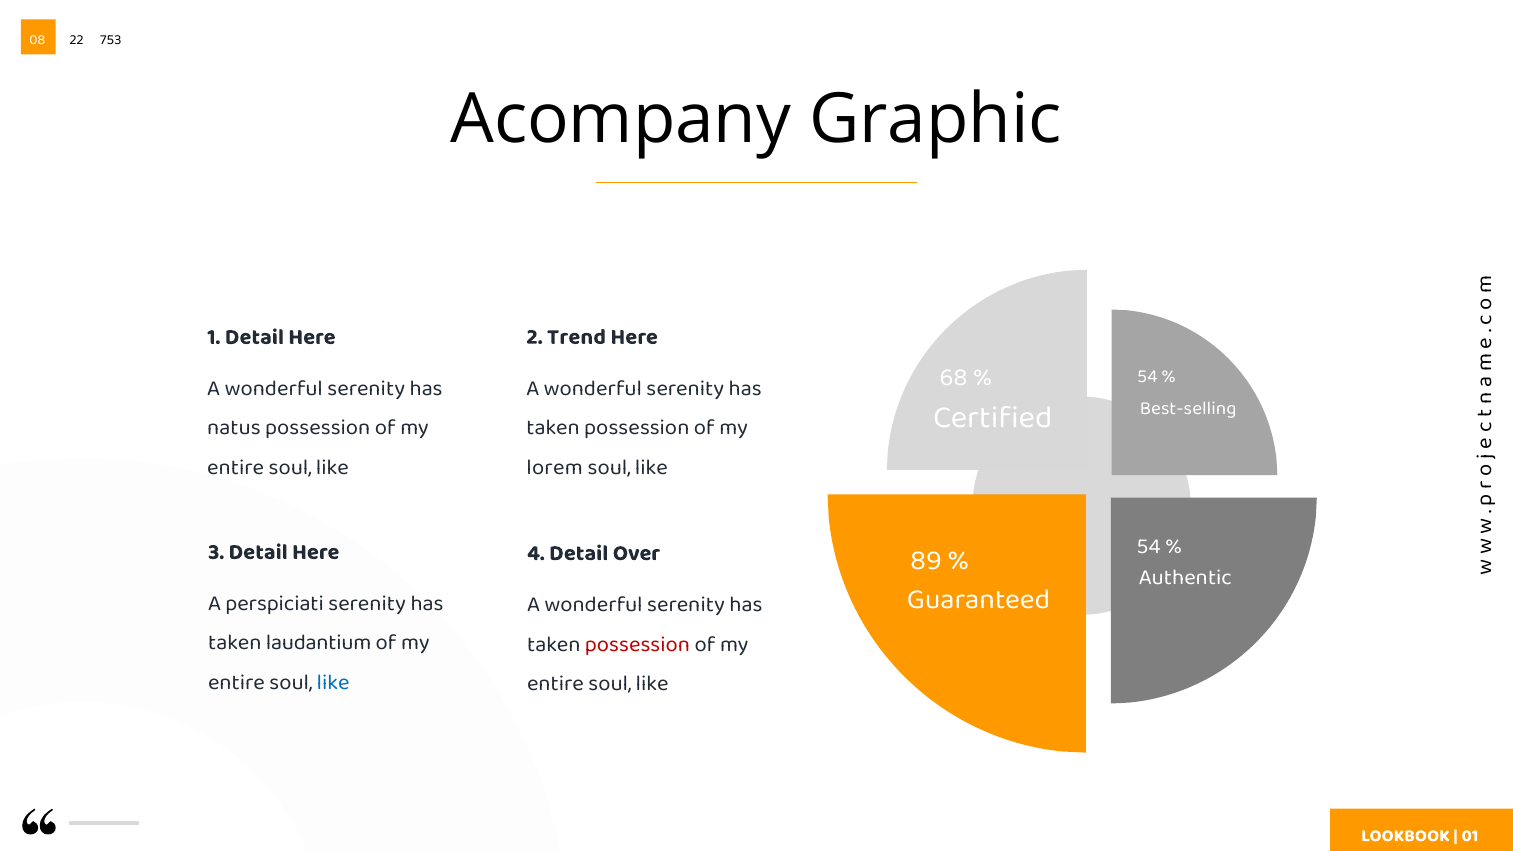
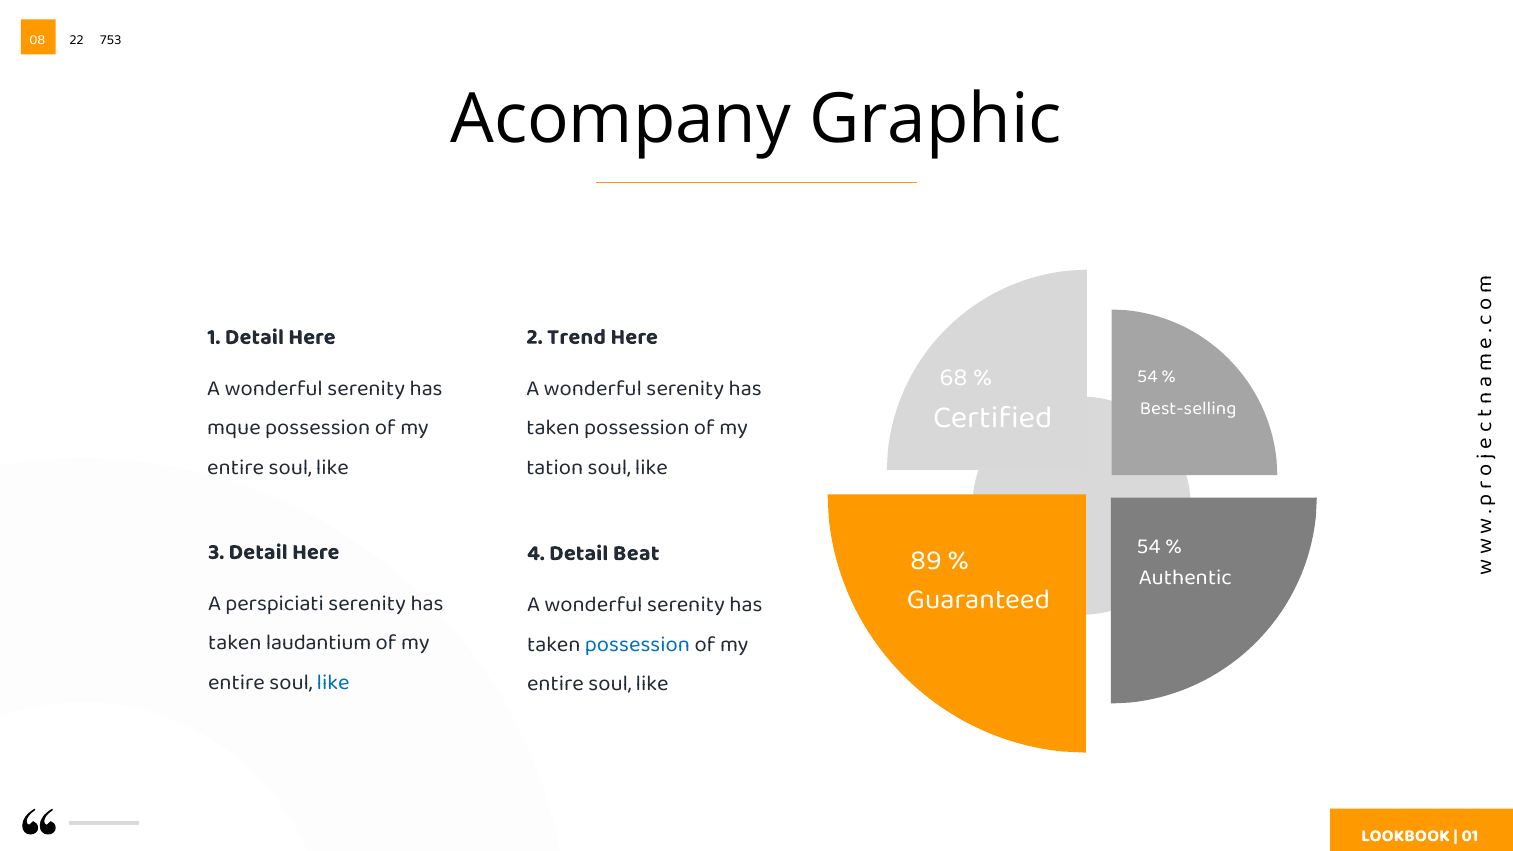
natus: natus -> mque (234, 428)
lorem: lorem -> tation (555, 467)
Over: Over -> Beat (636, 553)
possession colour: red -> blue (637, 644)
